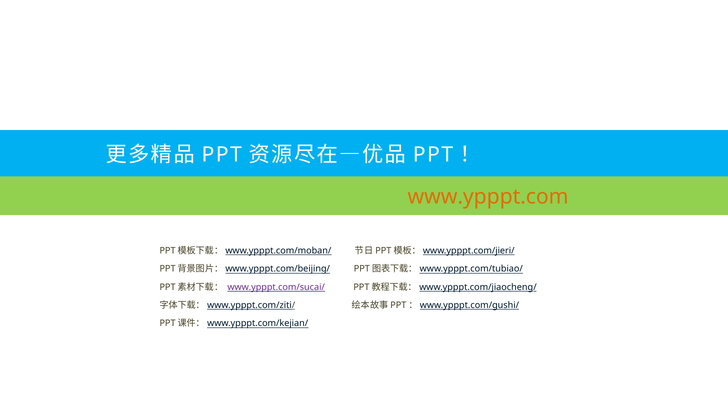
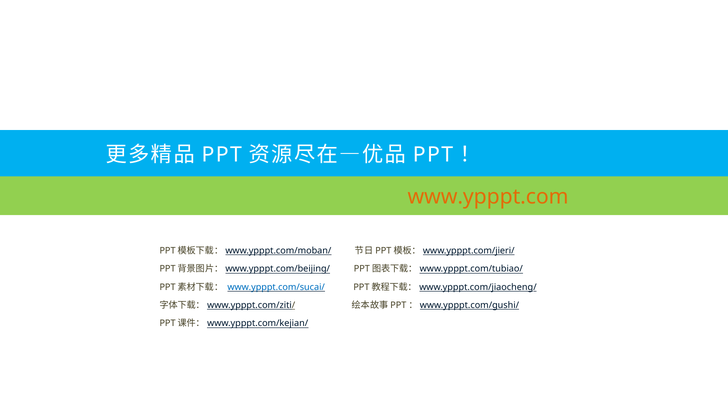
www.ypppt.com/sucai/ colour: purple -> blue (276, 287)
